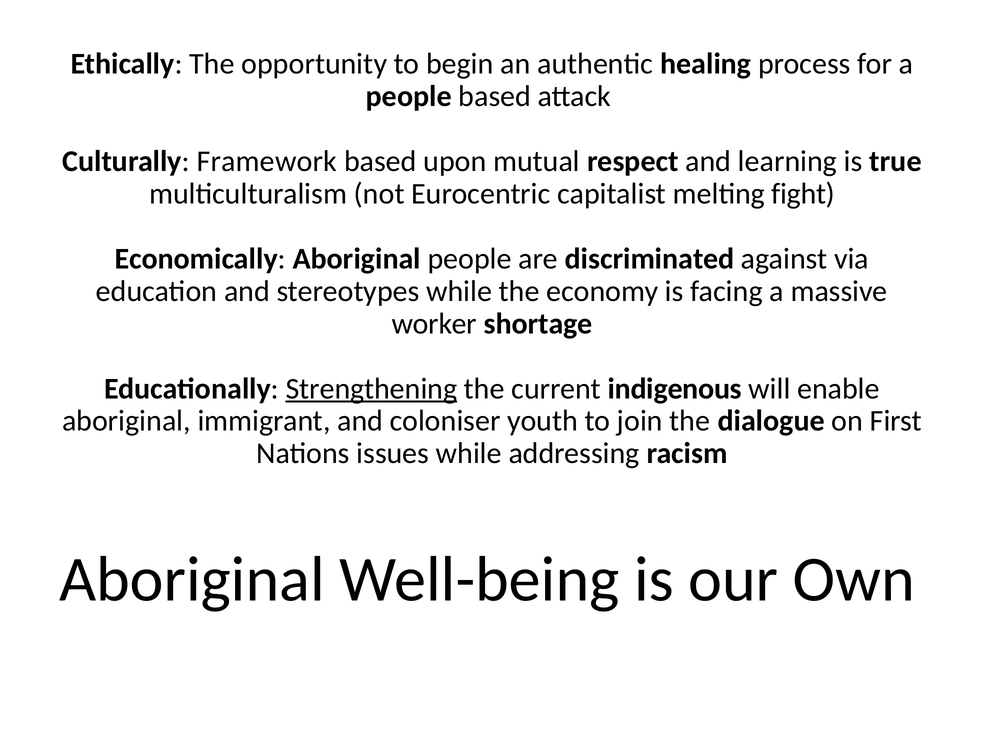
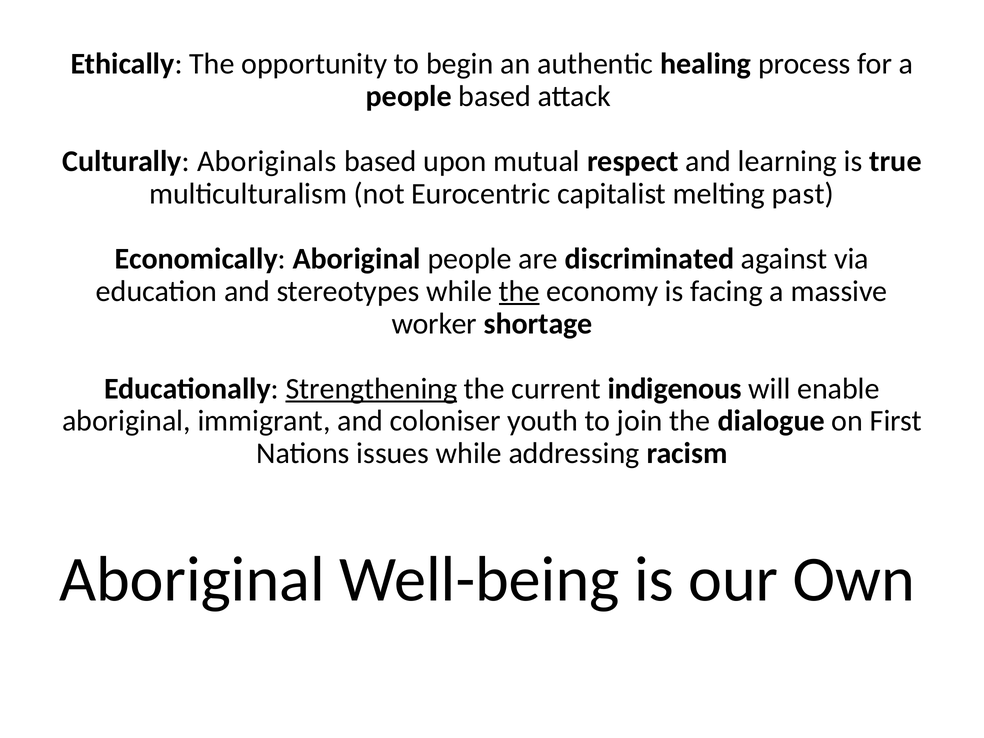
Framework: Framework -> Aboriginals (267, 161)
fight: fight -> past (803, 194)
the underline: none -> present (519, 291)
